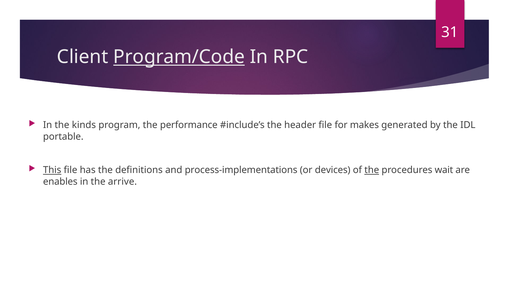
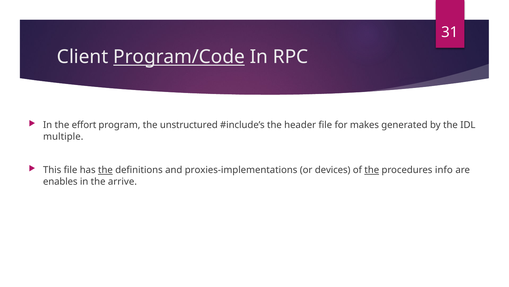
kinds: kinds -> effort (84, 125)
performance: performance -> unstructured (189, 125)
portable: portable -> multiple (63, 136)
This underline: present -> none (52, 170)
the underline: none -> present (105, 170)
process-implementations: process-implementations -> proxies-implementations (241, 170)
wait: wait -> info (444, 170)
